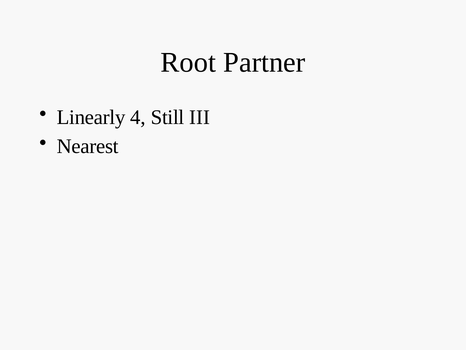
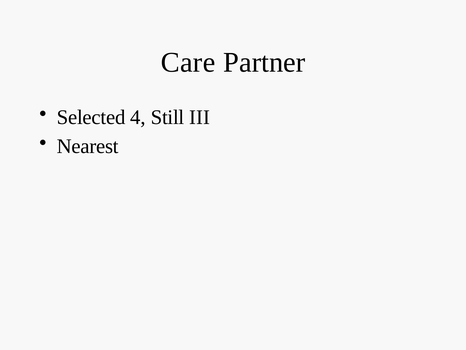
Root: Root -> Care (188, 62)
Linearly: Linearly -> Selected (91, 117)
